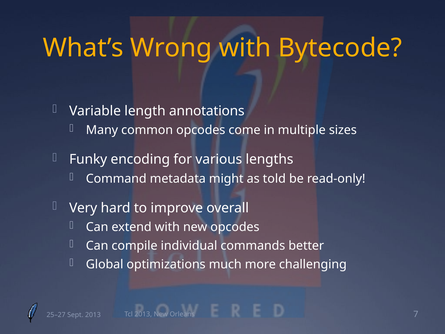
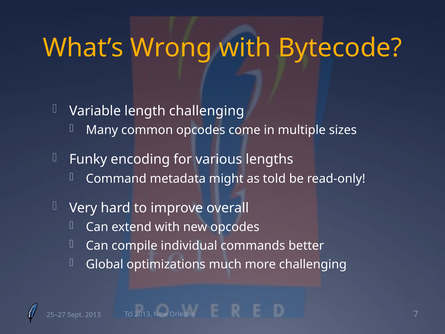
length annotations: annotations -> challenging (207, 111)
